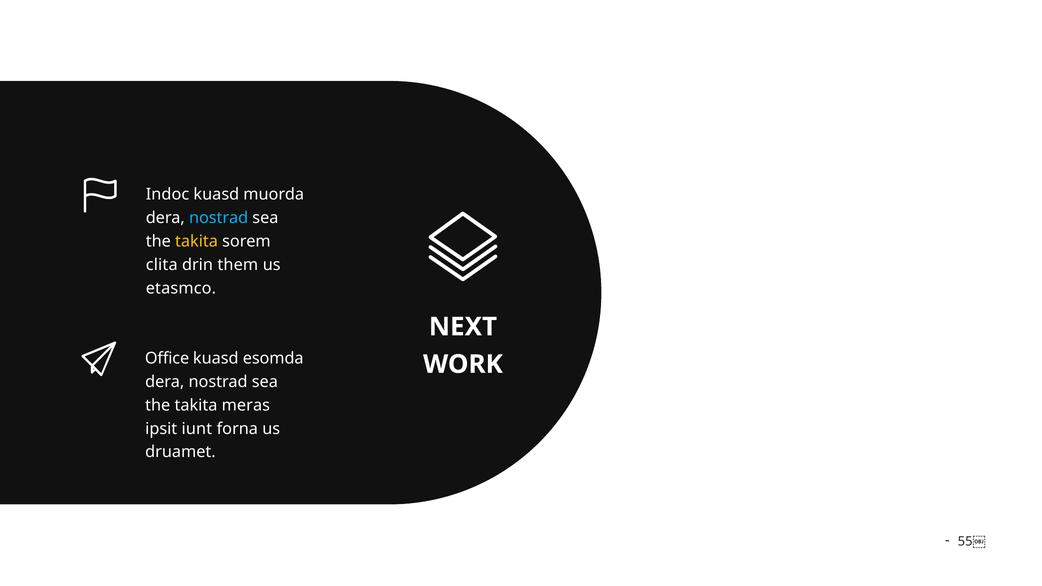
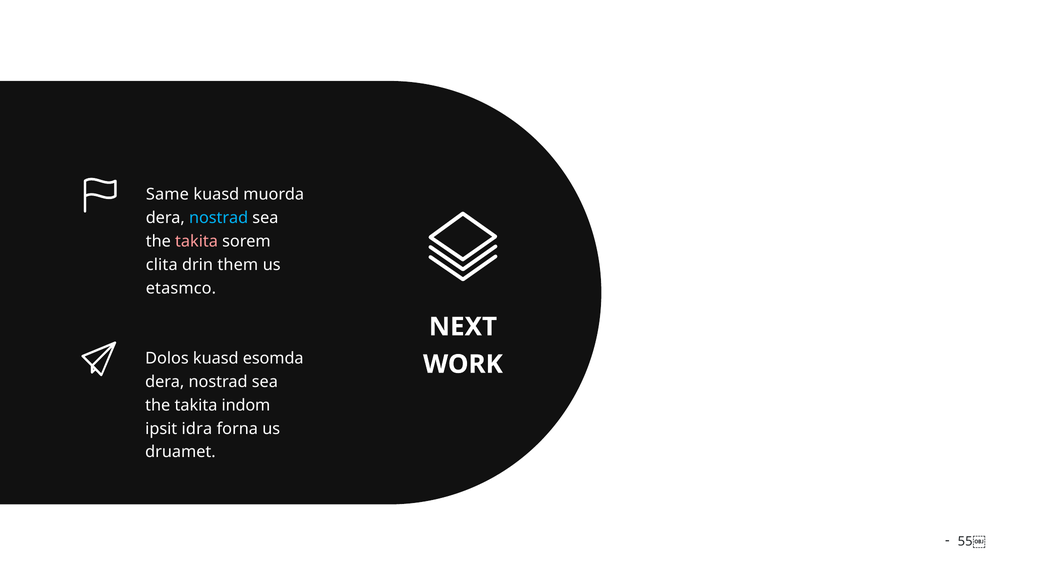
Indoc: Indoc -> Same (167, 195)
takita colour: yellow -> pink (197, 242)
Office: Office -> Dolos (167, 358)
meras: meras -> indom (246, 405)
iunt: iunt -> idra (197, 429)
